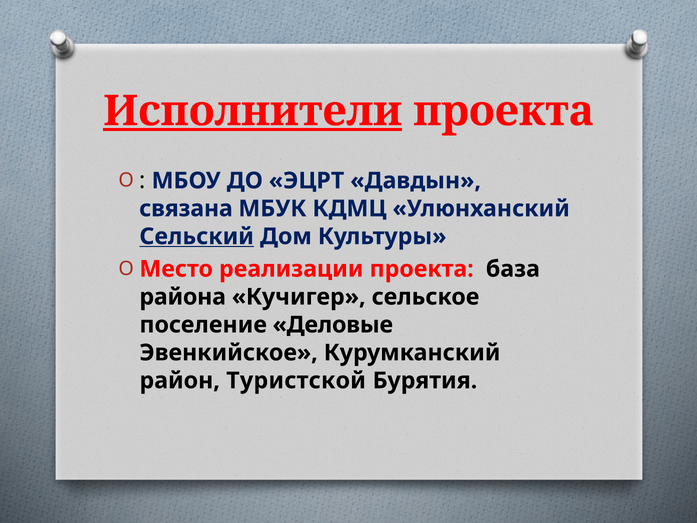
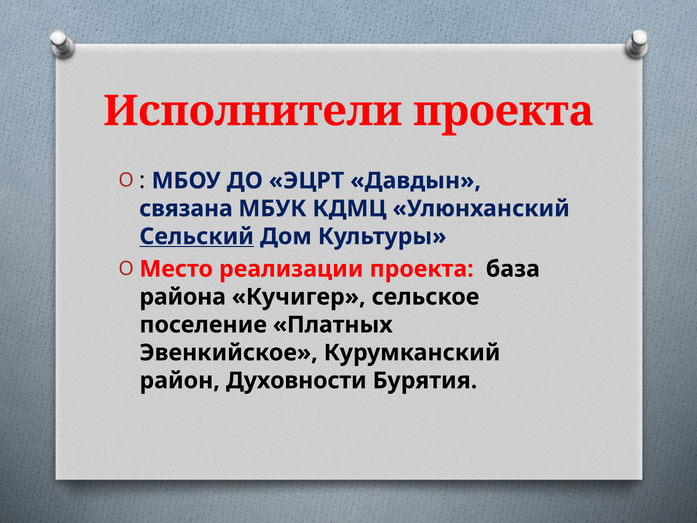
Исполнители underline: present -> none (253, 111)
Деловые: Деловые -> Платных (333, 325)
Туристской: Туристской -> Духовности (296, 380)
